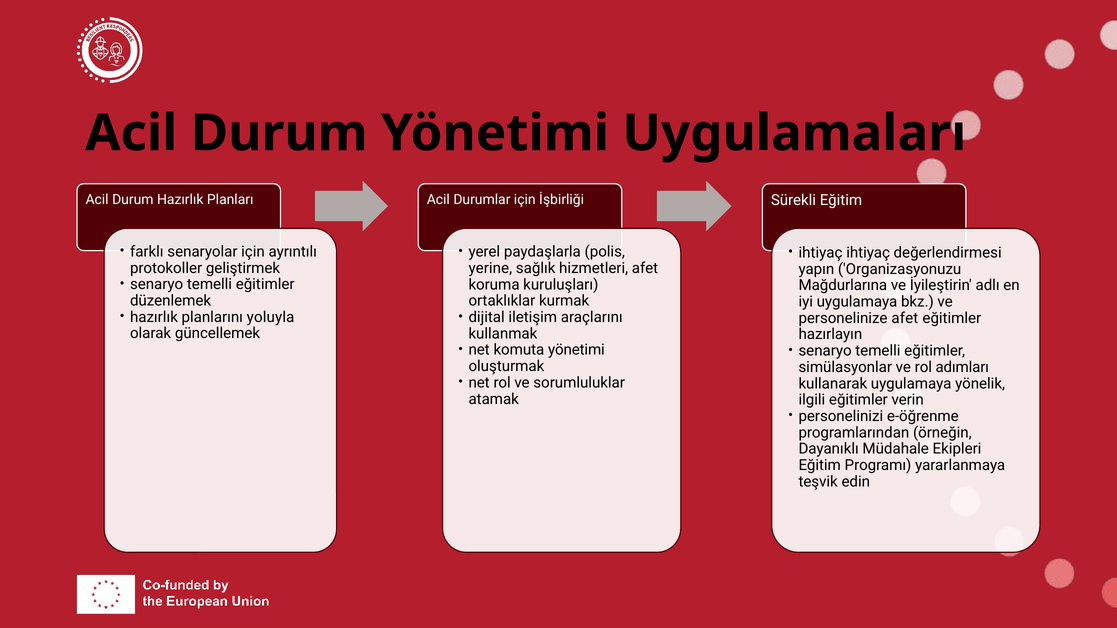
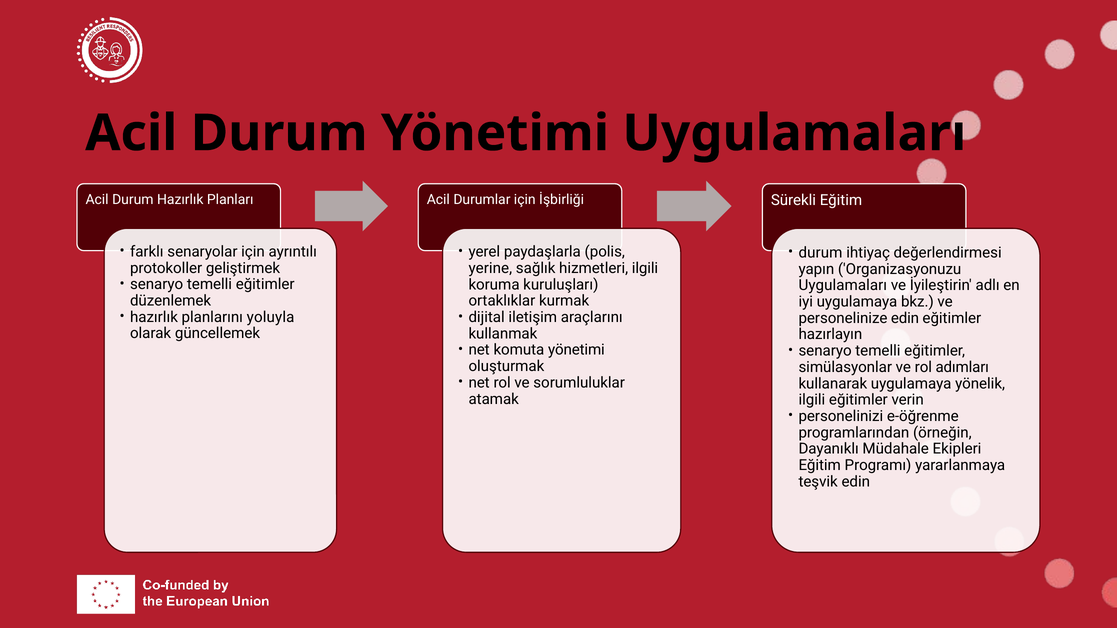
ihtiyaç: ihtiyaç -> durum (820, 253)
hizmetleri afet: afet -> ilgili (645, 268)
Mağdurlarına: Mağdurlarına -> Uygulamaları (843, 286)
personelinize afet: afet -> edin (905, 318)
